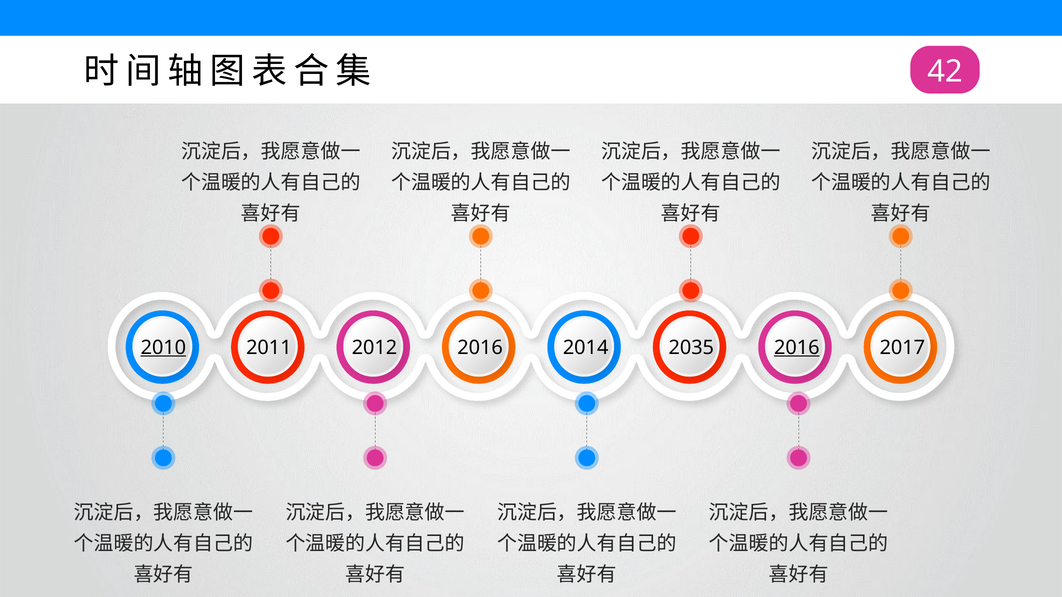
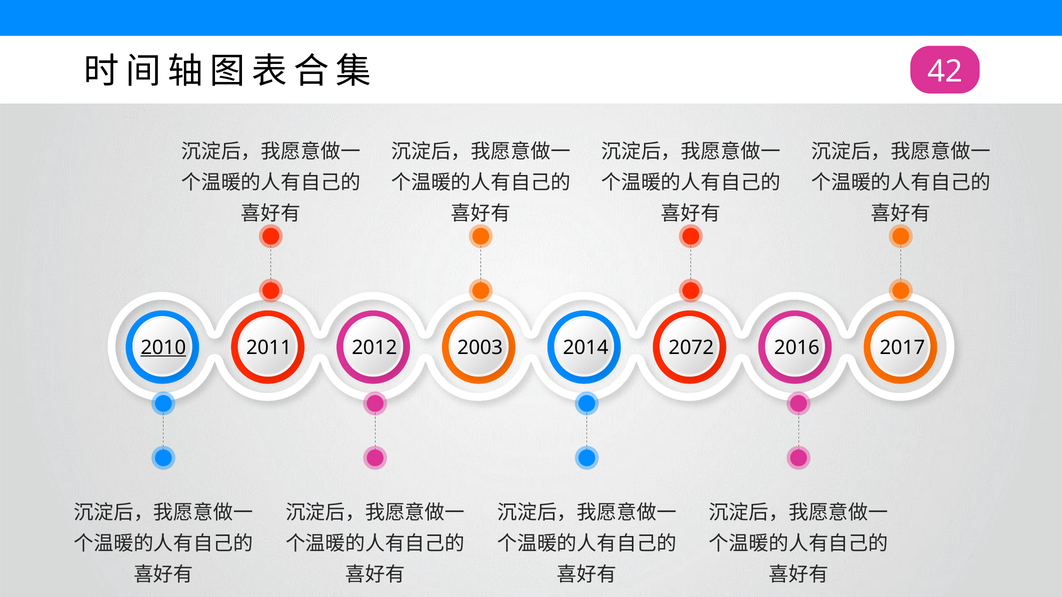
2016: 2016 -> 2003 (480, 348)
2035: 2035 -> 2072 (691, 348)
2016 underline: present -> none (797, 348)
